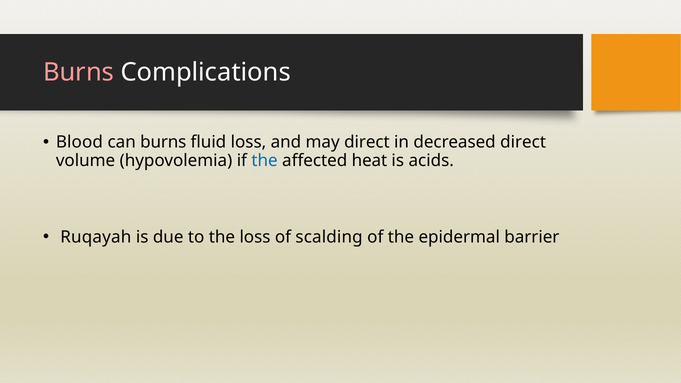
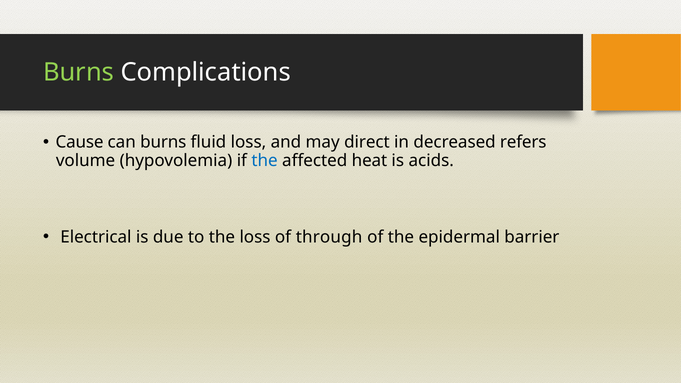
Burns colour: pink -> light green (79, 72)
Blood: Blood -> Cause (80, 142)
decreased direct: direct -> refers (523, 142)
Ruqayah: Ruqayah -> Electrical (96, 237)
scalding: scalding -> through (329, 237)
